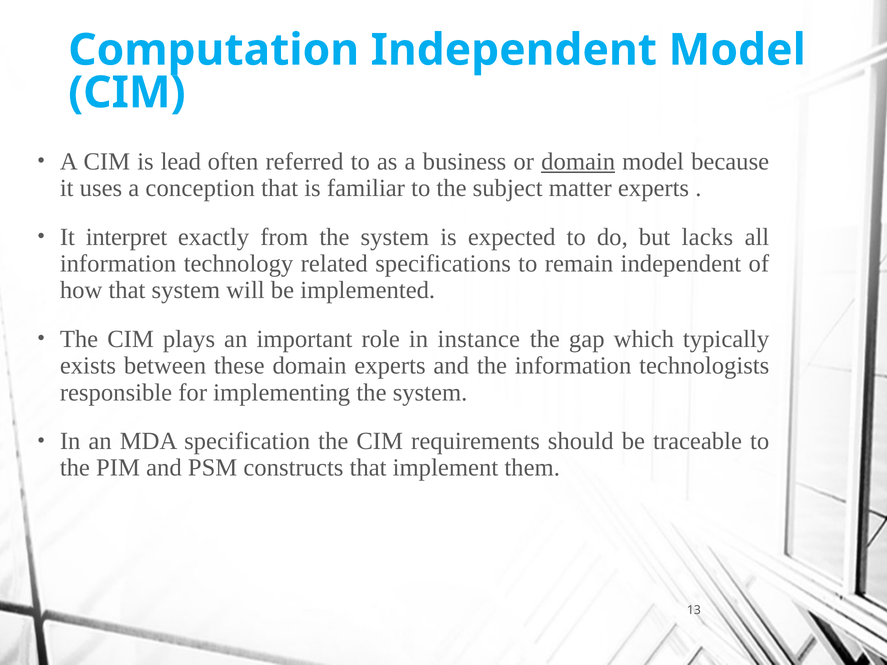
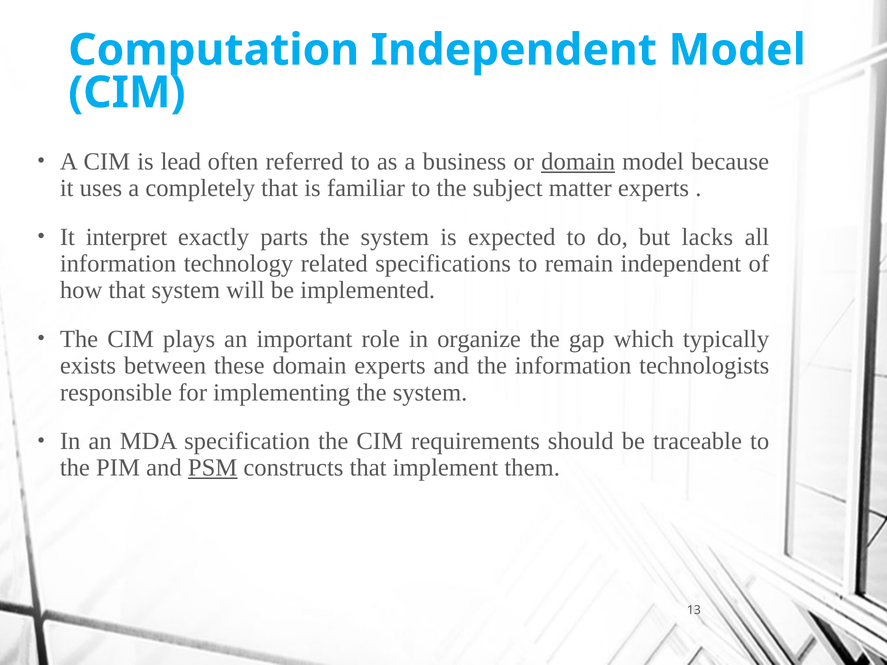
conception: conception -> completely (200, 188)
from: from -> parts (284, 237)
instance: instance -> organize (479, 339)
PSM underline: none -> present (213, 468)
